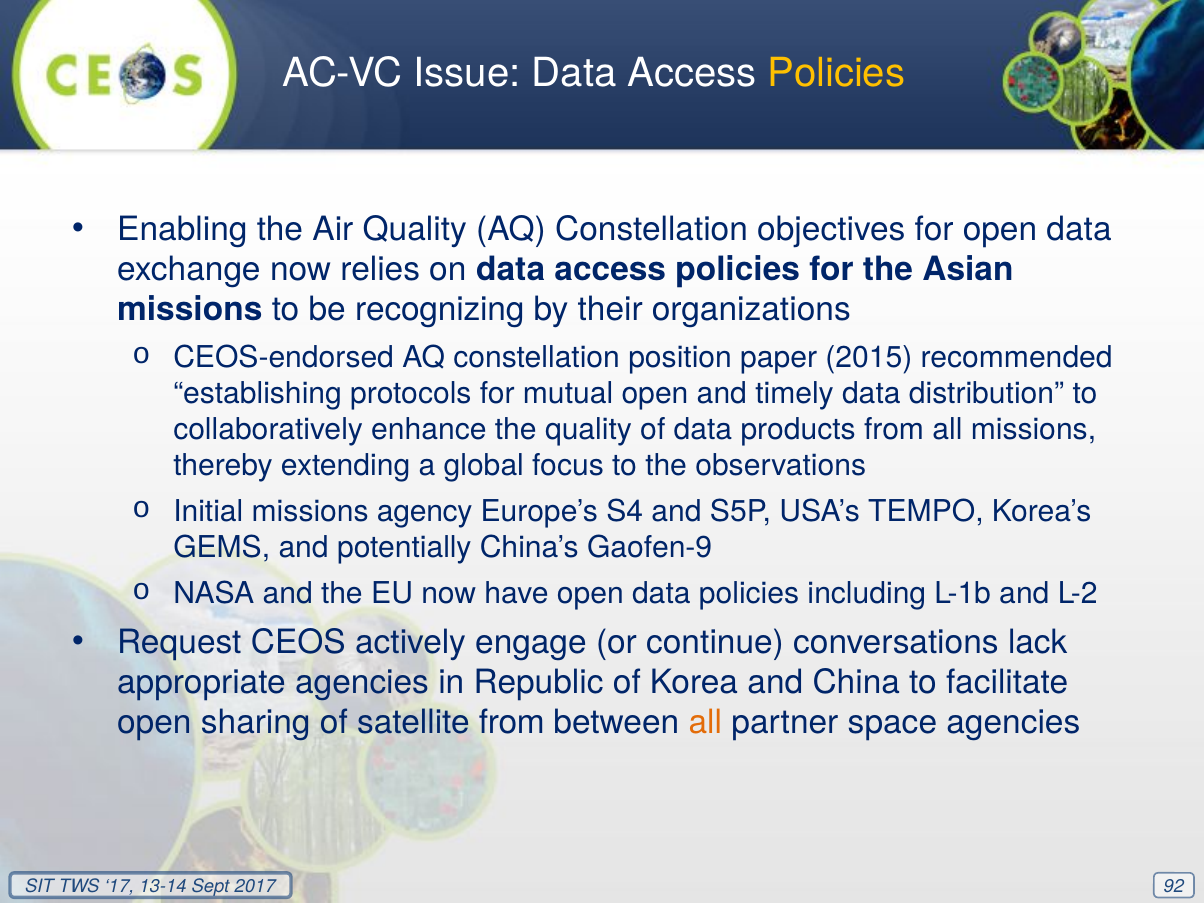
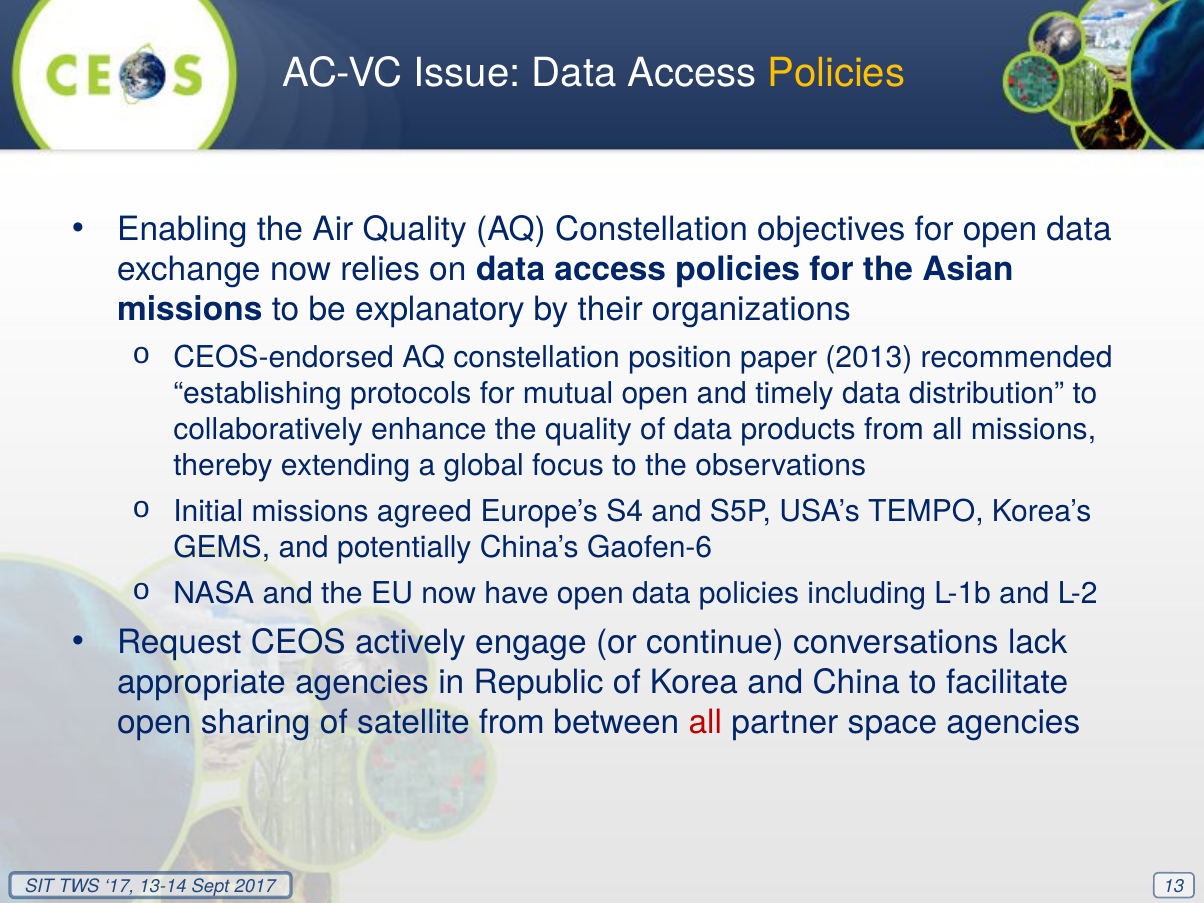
recognizing: recognizing -> explanatory (440, 309)
2015: 2015 -> 2013 (869, 357)
agency: agency -> agreed (424, 512)
Gaofen-9: Gaofen-9 -> Gaofen-6 (650, 548)
all colour: orange -> red (705, 723)
92: 92 -> 13 (1174, 886)
